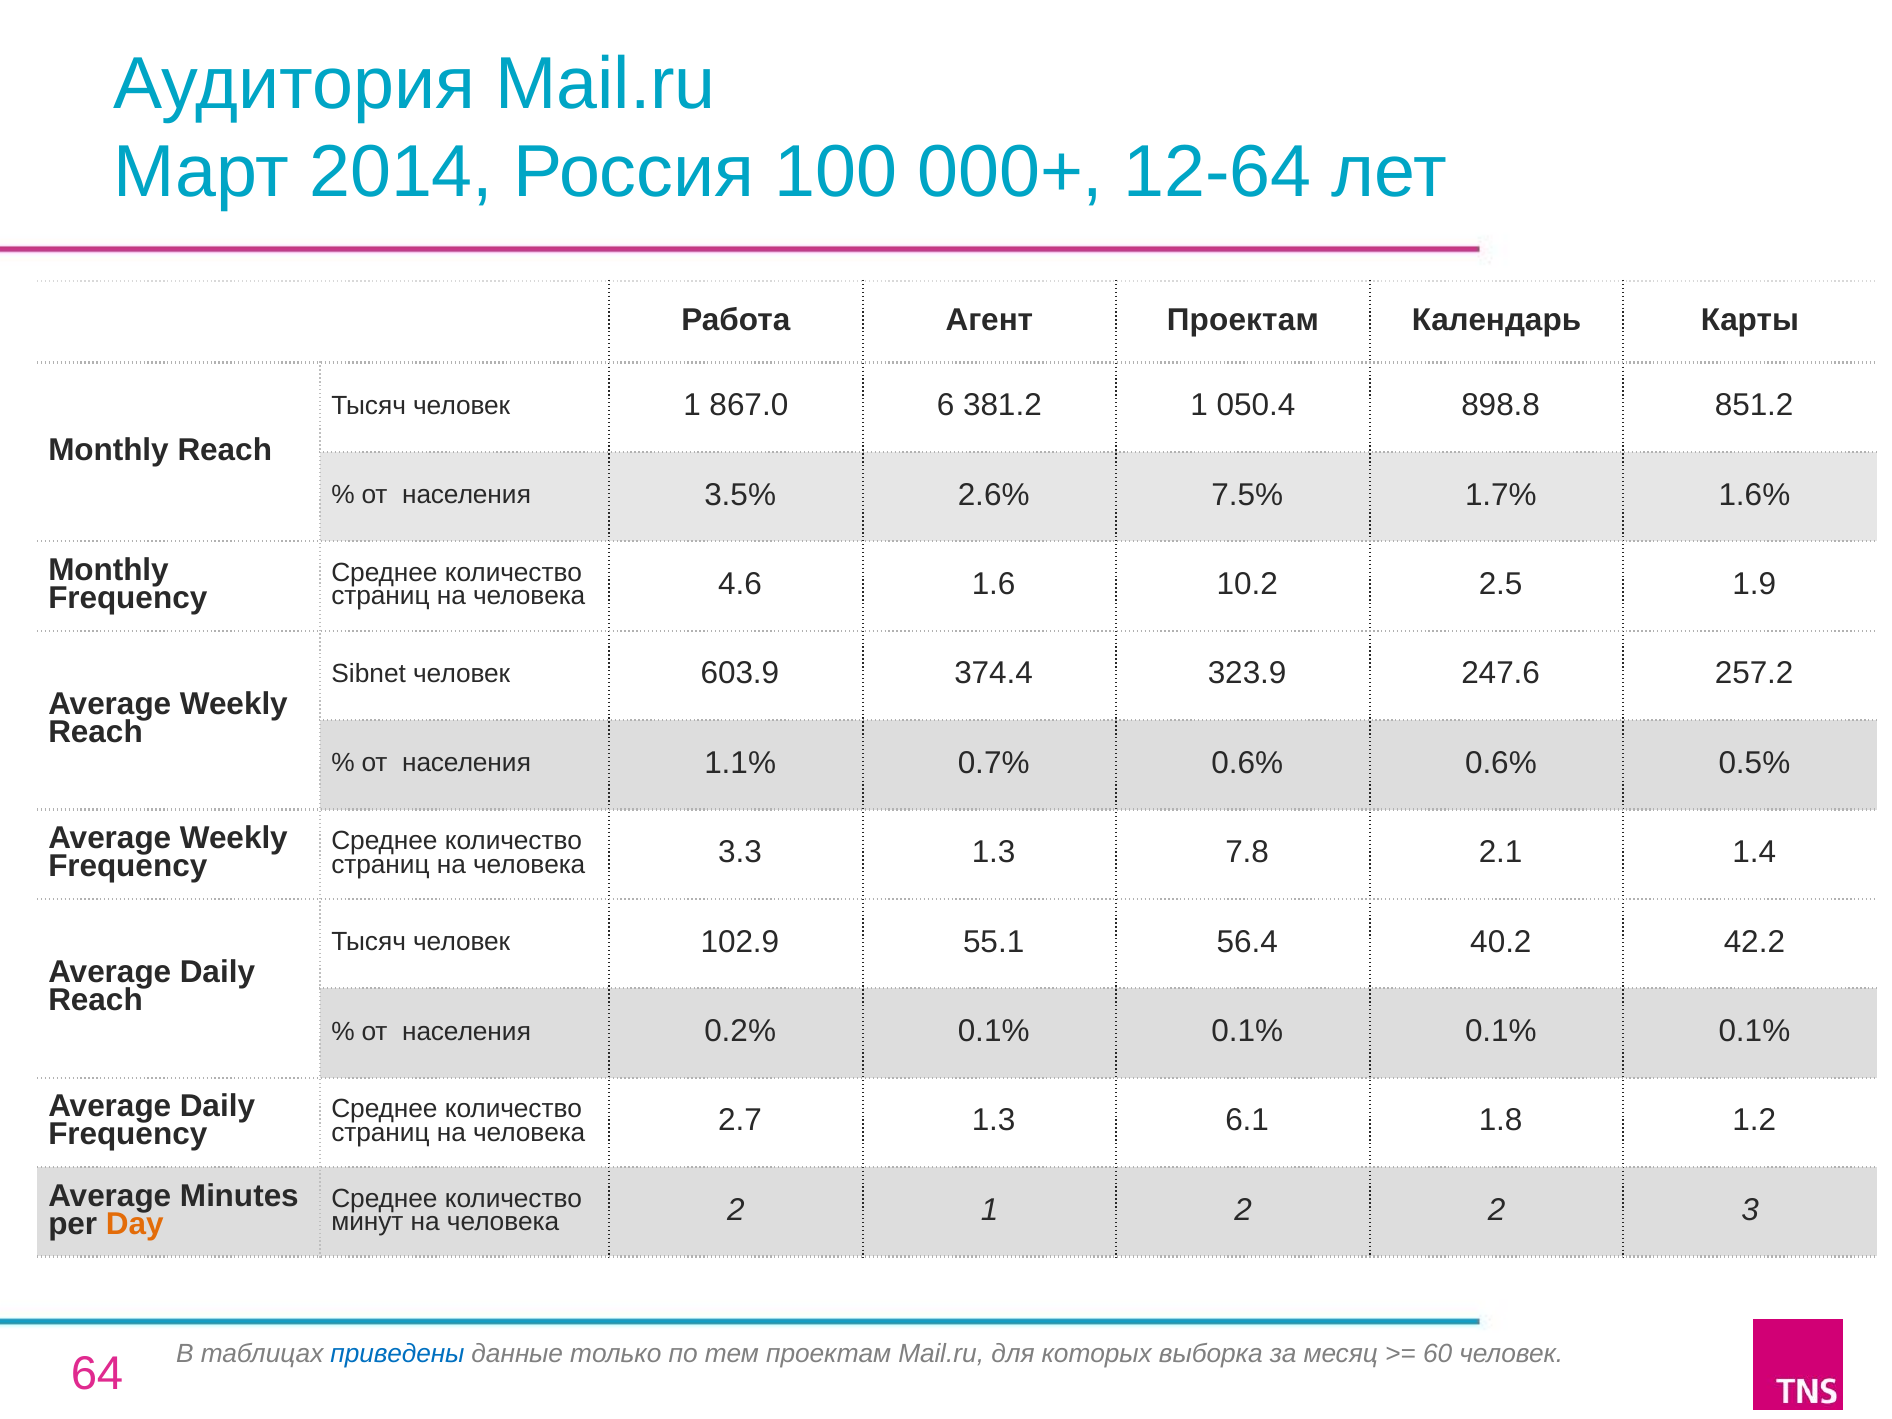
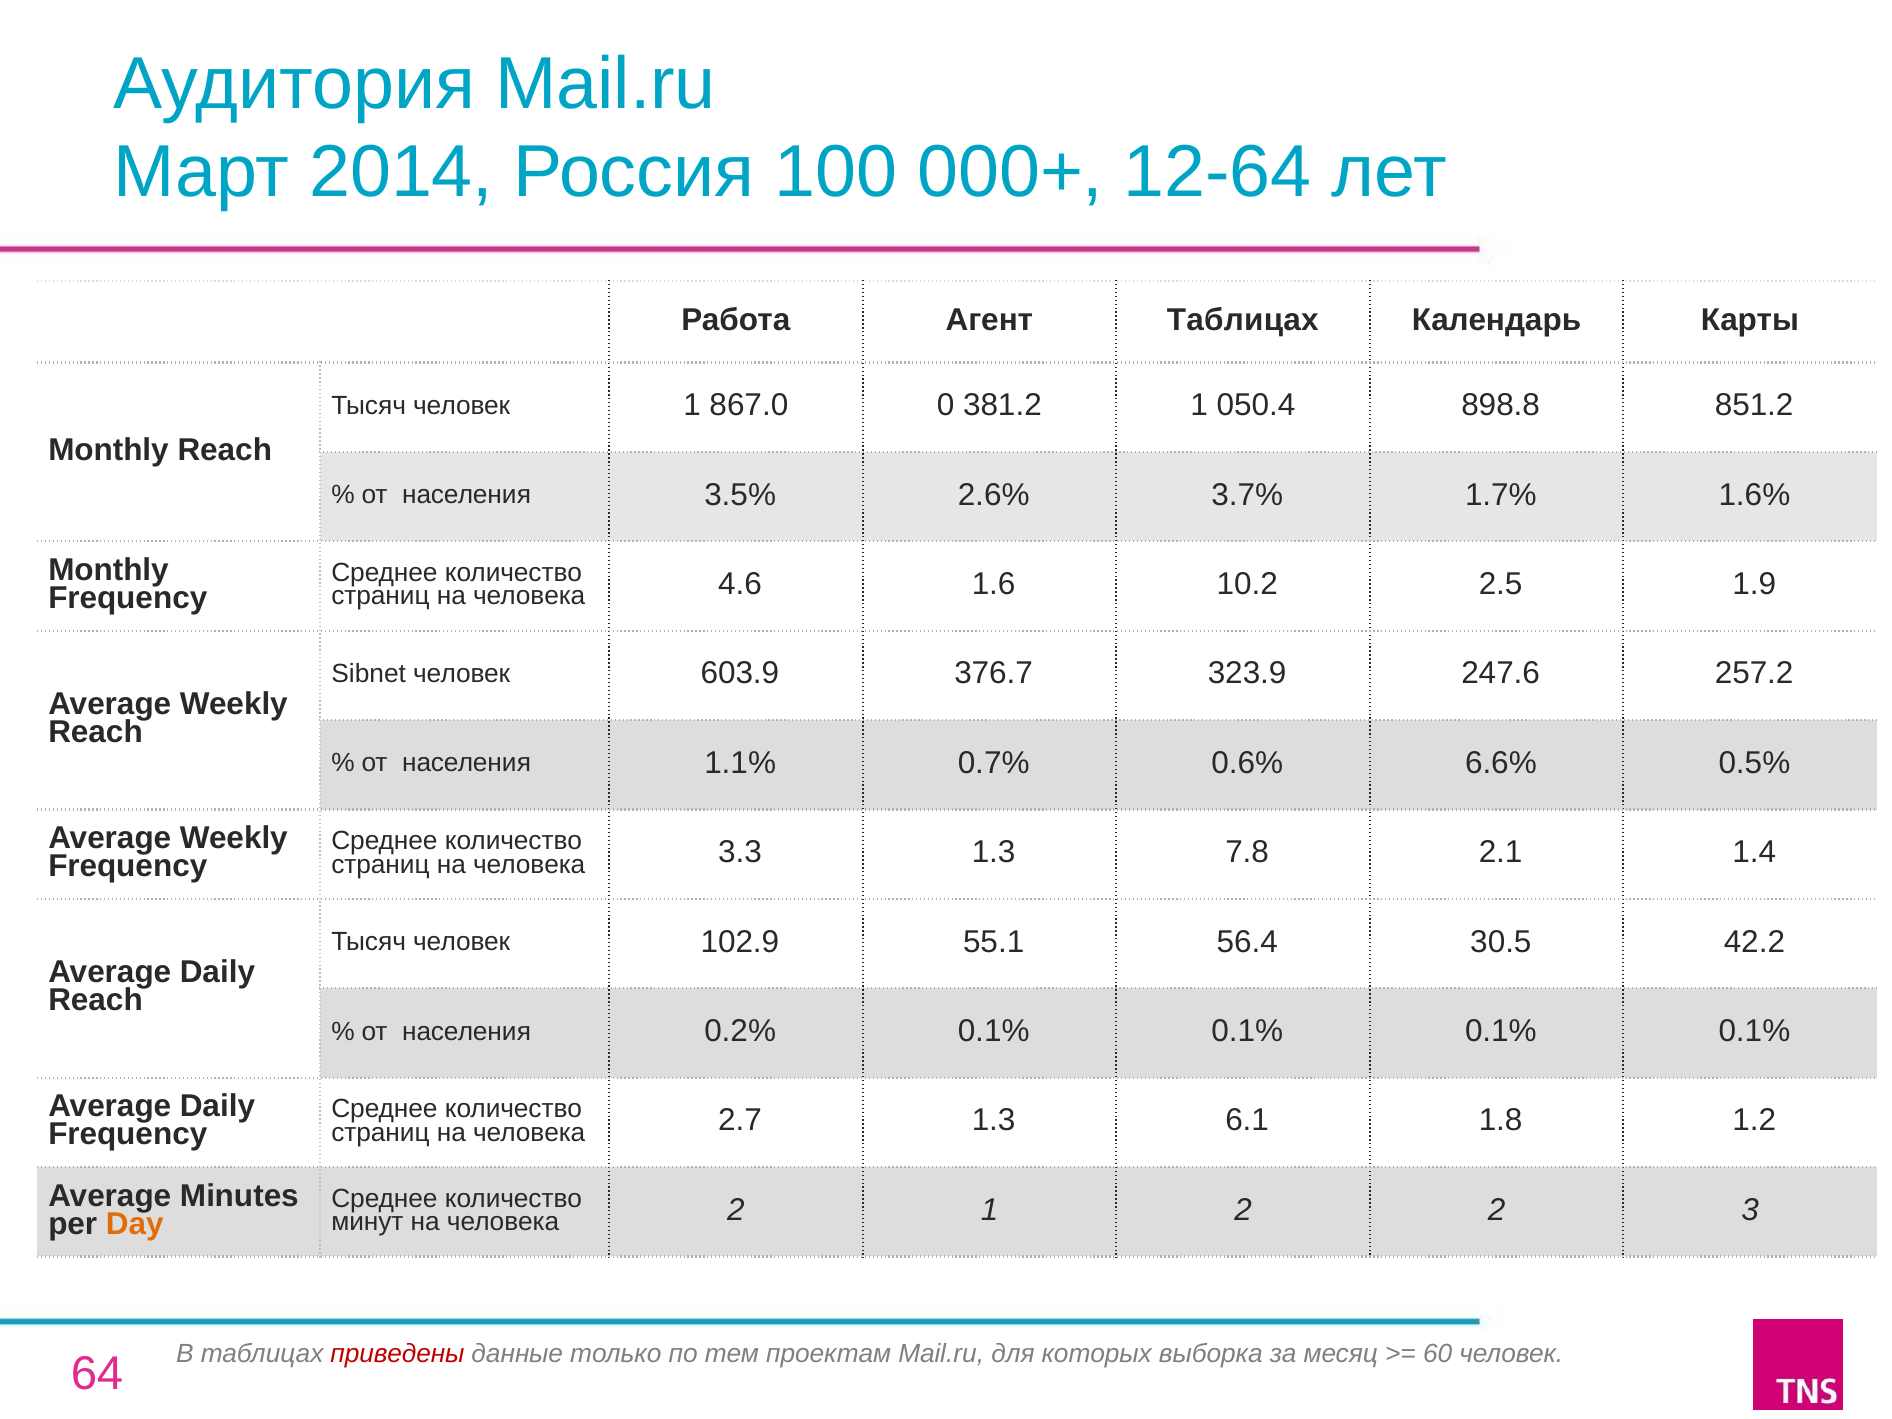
Агент Проектам: Проектам -> Таблицах (1243, 320)
6: 6 -> 0 (946, 405)
7.5%: 7.5% -> 3.7% (1247, 495)
374.4: 374.4 -> 376.7 (994, 673)
0.6% 0.6%: 0.6% -> 6.6% (1501, 763)
40.2: 40.2 -> 30.5 (1501, 942)
приведены colour: blue -> red (397, 1354)
